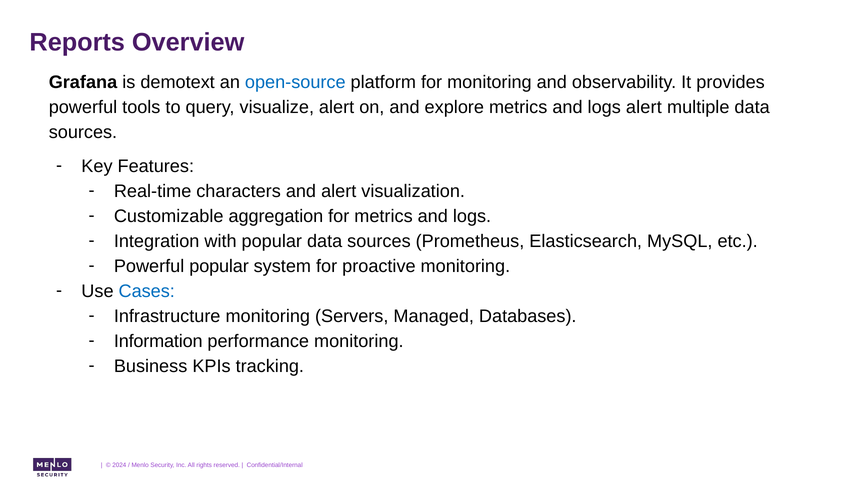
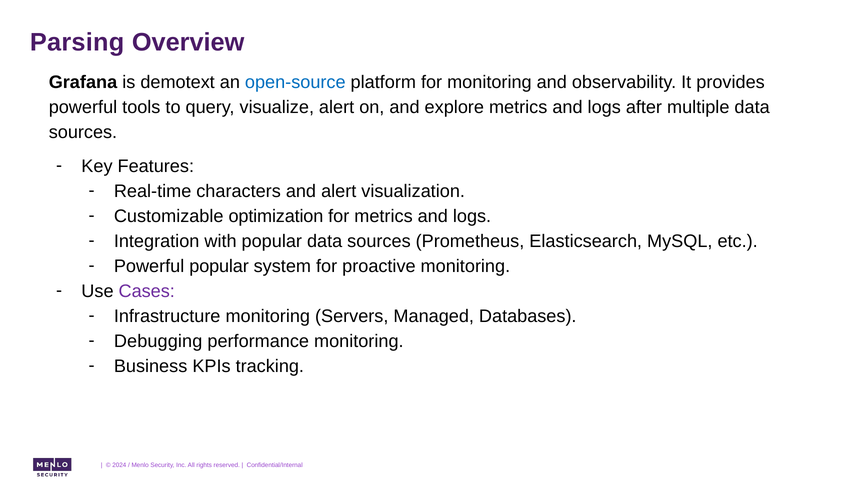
Reports: Reports -> Parsing (77, 42)
logs alert: alert -> after (644, 107)
aggregation: aggregation -> optimization (276, 216)
Cases colour: blue -> purple (147, 291)
Information: Information -> Debugging (158, 341)
